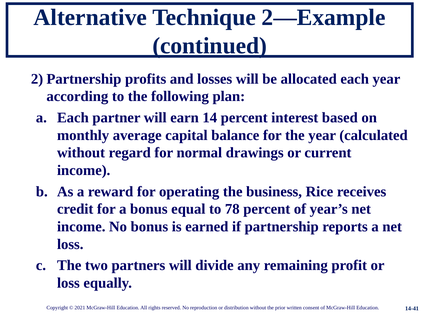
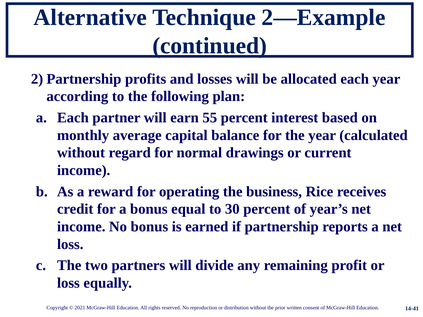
14: 14 -> 55 (210, 118)
78: 78 -> 30 (232, 209)
